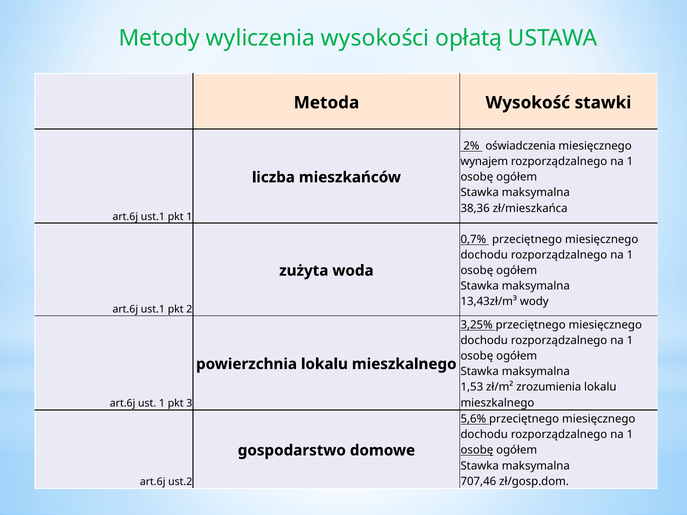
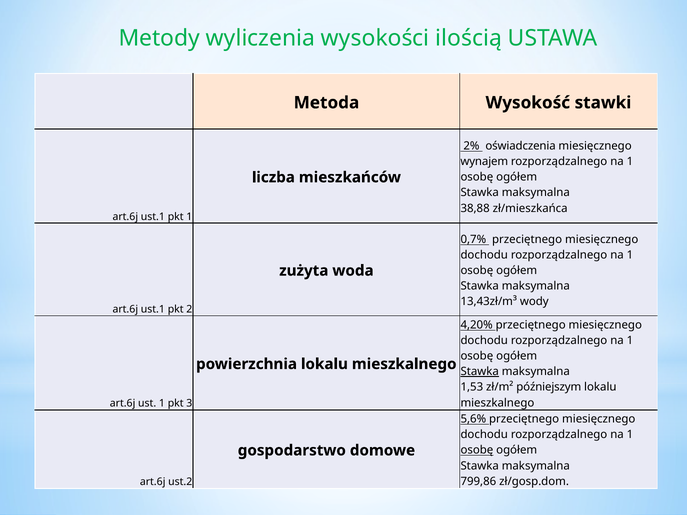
opłatą: opłatą -> ilością (469, 38)
38,36: 38,36 -> 38,88 (475, 208)
3,25%: 3,25% -> 4,20% (477, 325)
Stawka underline: none -> present (480, 372)
zrozumienia: zrozumienia -> późniejszym (549, 387)
707,46: 707,46 -> 799,86 (478, 482)
